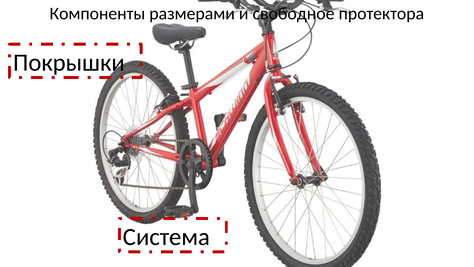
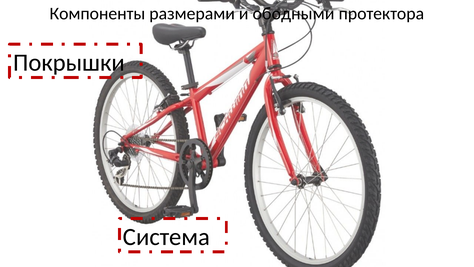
свободное: свободное -> ободными (293, 14)
